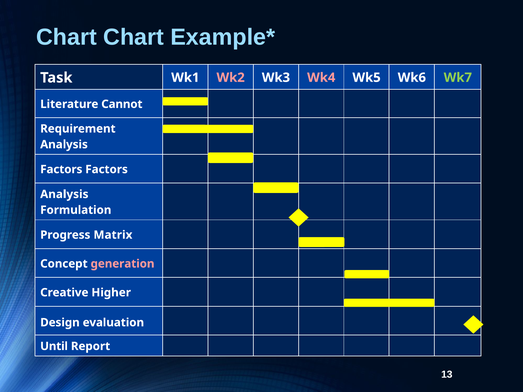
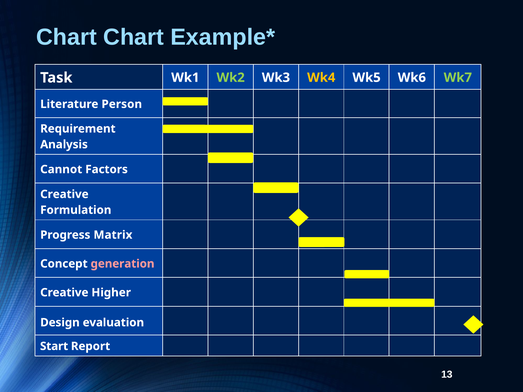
Wk2 colour: pink -> light green (231, 78)
Wk4 colour: pink -> yellow (321, 78)
Cannot: Cannot -> Person (122, 104)
Factors: Factors -> Cannot (61, 169)
Analysis: Analysis -> Creative (64, 194)
Until: Until -> Start (54, 346)
